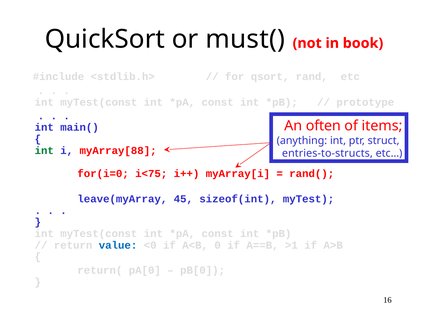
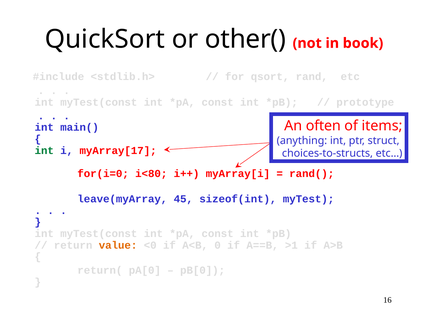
must(: must( -> other( (245, 39)
myArray[88: myArray[88 -> myArray[17 (118, 151)
entries-to-structs: entries-to-structs -> choices-to-structs (327, 153)
i<75: i<75 -> i<80 (151, 174)
value colour: blue -> orange (118, 245)
